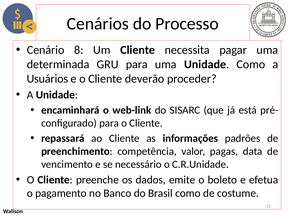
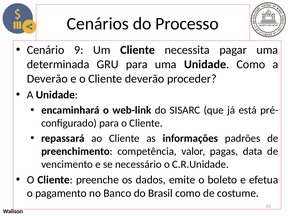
8: 8 -> 9 (79, 50)
Usuários: Usuários -> Deverão (47, 79)
